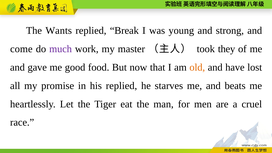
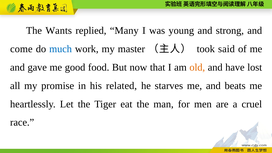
Break: Break -> Many (124, 31)
much colour: purple -> blue (61, 49)
they: they -> said (226, 49)
his replied: replied -> related (121, 86)
